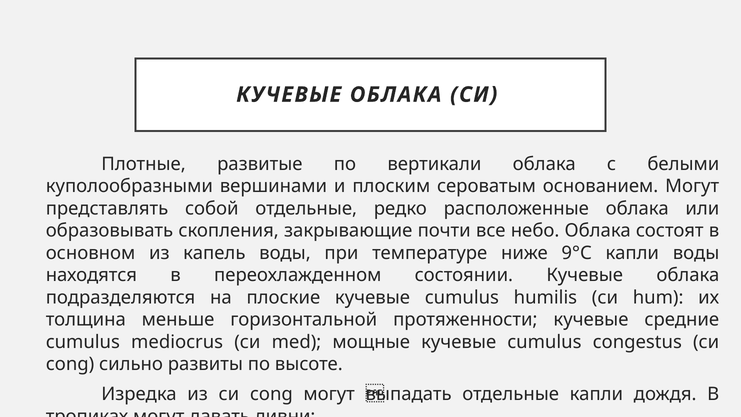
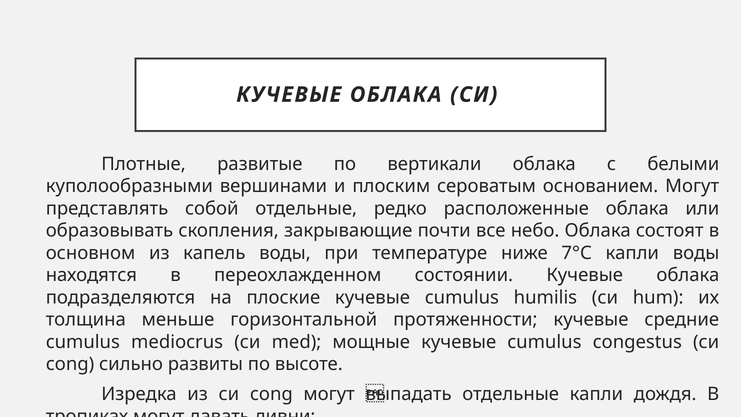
9°С: 9°С -> 7°С (577, 253)
